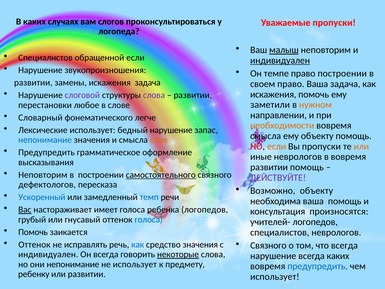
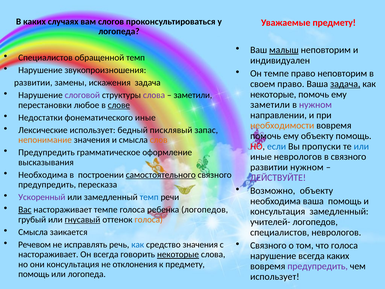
Уважаемые пропуски: пропуски -> предмету (334, 23)
обращенной если: если -> темп (136, 58)
индивидуален underline: present -> none (280, 60)
право построении: построении -> неповторим (342, 73)
задача underline: none -> present (345, 84)
развитии: развитии -> заметили (193, 95)
искажения: искажения -> некоторые (273, 94)
нужном colour: orange -> purple (315, 105)
слове underline: none -> present (119, 105)
Словарный: Словарный -> Недостатки (40, 117)
фонематического легче: легче -> иные (145, 117)
бедный нарушение: нарушение -> писклявый (171, 130)
смысла: смысла -> помочь (266, 136)
непонимание colour: blue -> orange (45, 140)
если colour: orange -> blue (277, 146)
или colour: orange -> blue (361, 146)
в вовремя: вовремя -> связного (349, 157)
развитии помощь: помощь -> нужном (307, 167)
Неповторим: Неповторим -> Необходима (43, 175)
дефектологов: дефектологов -> предупредить (47, 185)
Ускоренный colour: blue -> purple (42, 197)
настораживает имеет: имеет -> темпе (106, 210)
консультация произносятся: произносятся -> замедленный (339, 211)
гнусавый underline: none -> present (83, 219)
голоса colour: blue -> orange (149, 219)
Помочь: Помочь -> Смысла (33, 232)
Оттенок: Оттенок -> Речевом (35, 244)
что всегда: всегда -> голоса (344, 245)
индивидуален: индивидуален -> настораживает (48, 254)
они непонимание: непонимание -> консультация (73, 264)
не использует: использует -> отклонения (135, 264)
предупредить colour: blue -> purple (318, 266)
ребенку: ребенку -> помощь (34, 274)
или развитии: развитии -> логопеда (87, 274)
